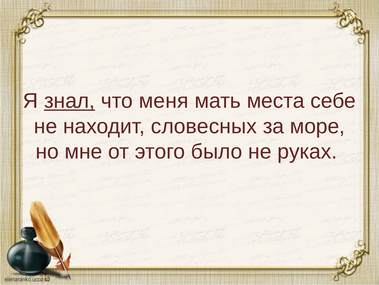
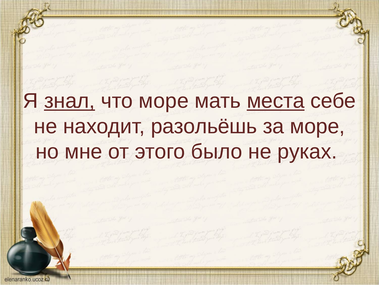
что меня: меня -> море (164, 101)
места underline: none -> present (276, 101)
словесных: словесных -> разольёшь (204, 126)
